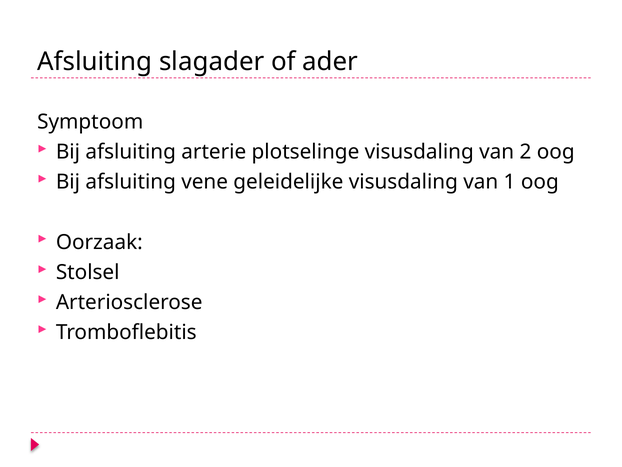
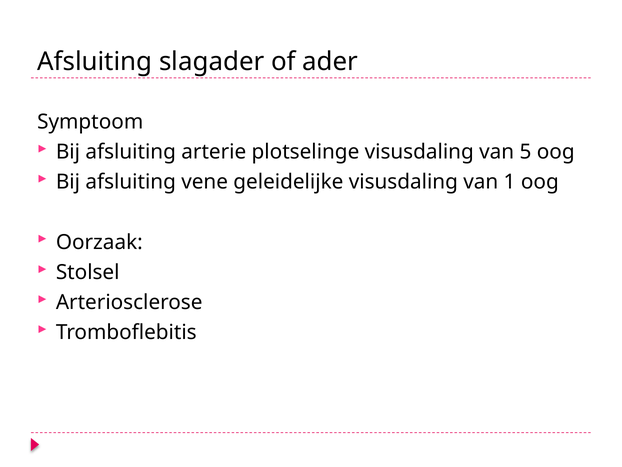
2: 2 -> 5 (525, 152)
